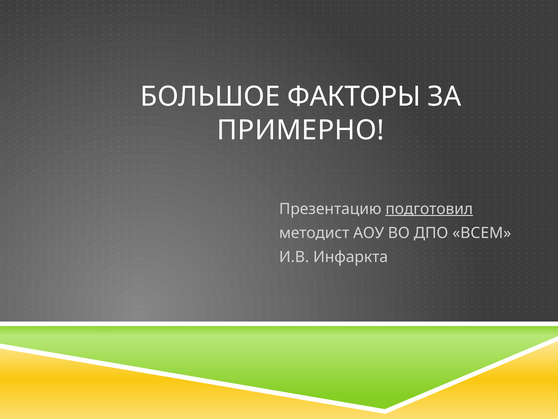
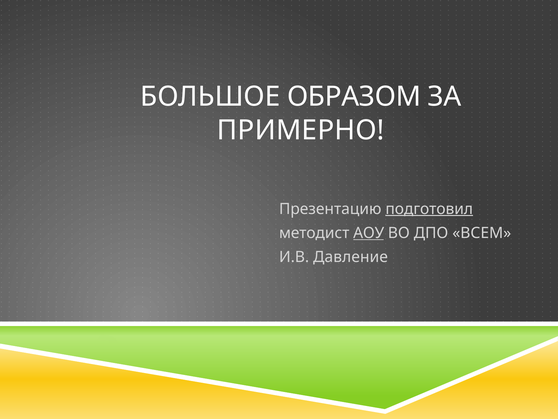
ФАКТОРЫ: ФАКТОРЫ -> ОБРАЗОМ (354, 97)
АОУ underline: none -> present (369, 233)
Инфаркта: Инфаркта -> Давление (351, 257)
